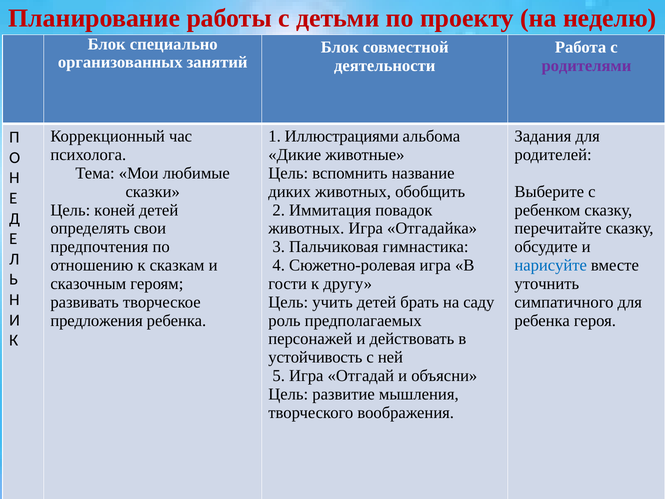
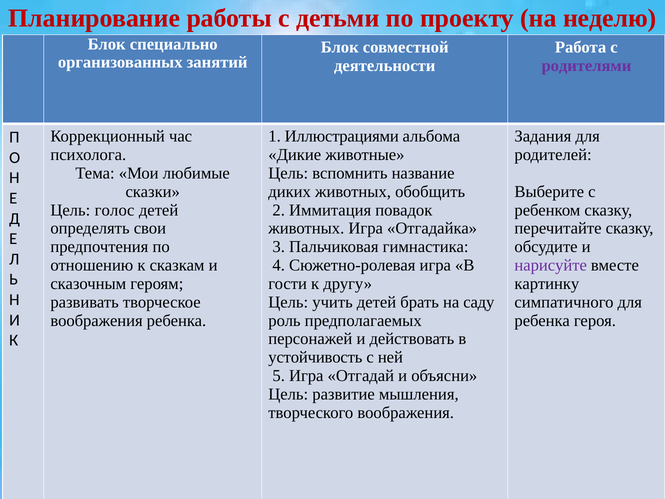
коней: коней -> голос (115, 210)
нарисуйте colour: blue -> purple (551, 265)
уточнить: уточнить -> картинку (547, 284)
предложения: предложения -> воображения (97, 320)
